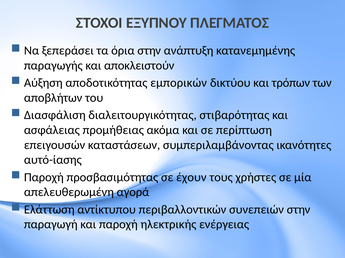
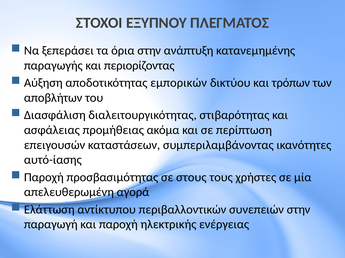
αποκλειστούν: αποκλειστούν -> περιορίζοντας (139, 66)
έχουν: έχουν -> στους (191, 178)
